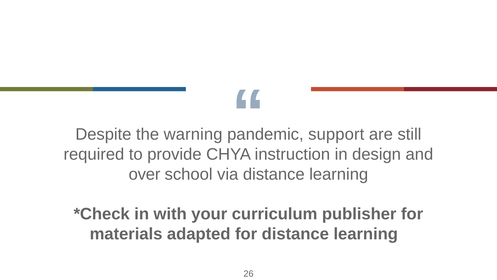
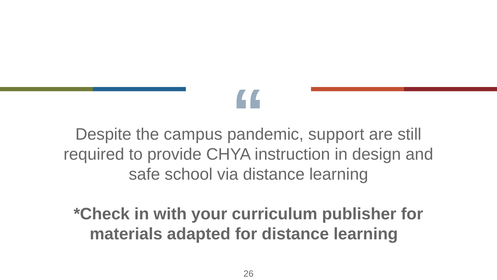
warning: warning -> campus (193, 134)
over: over -> safe (144, 174)
